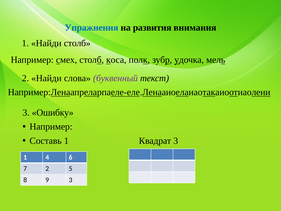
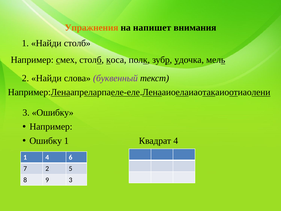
Упражнения colour: blue -> orange (92, 28)
развития: развития -> напишет (152, 28)
Составь: Составь -> Ошибку (46, 141)
Квадрат 3: 3 -> 4 (176, 141)
